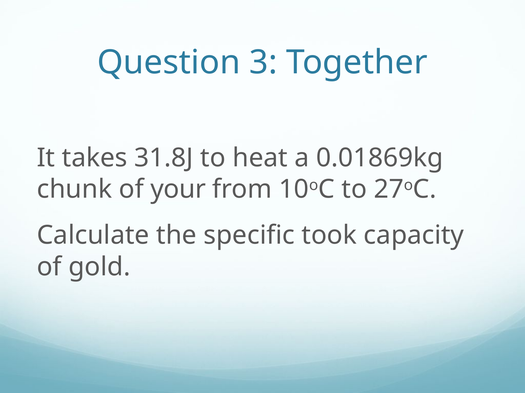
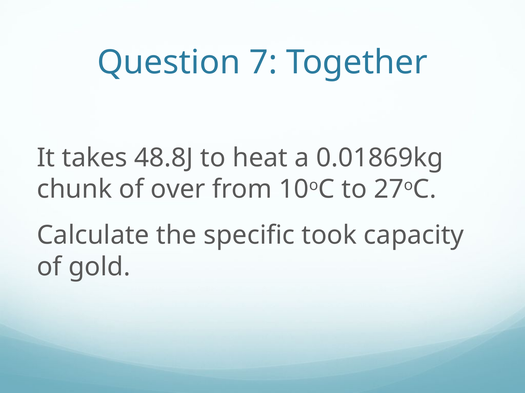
3: 3 -> 7 (263, 63)
31.8J: 31.8J -> 48.8J (164, 158)
your: your -> over (178, 190)
